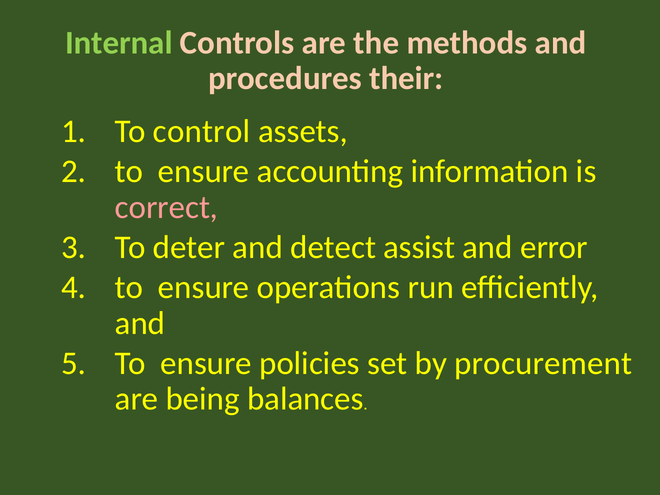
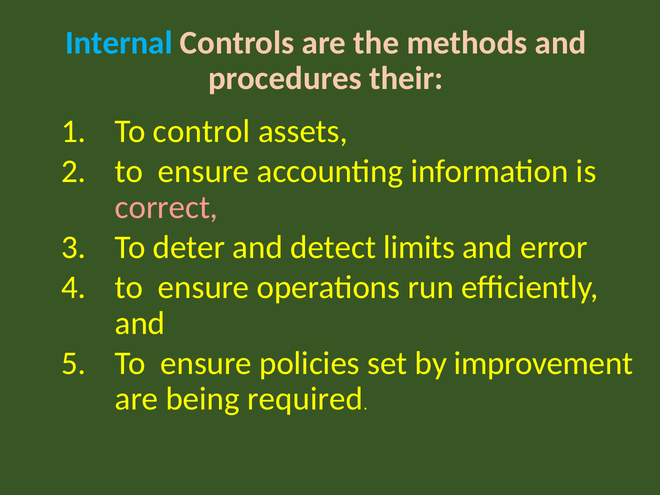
Internal colour: light green -> light blue (119, 43)
assist: assist -> limits (419, 247)
procurement: procurement -> improvement (543, 363)
balances: balances -> required (305, 399)
